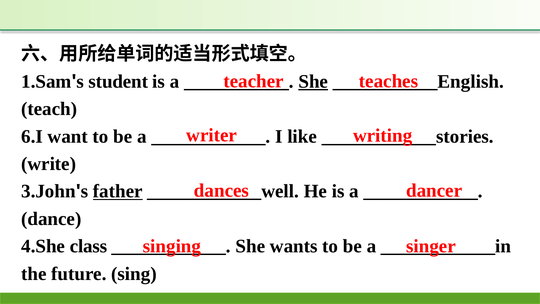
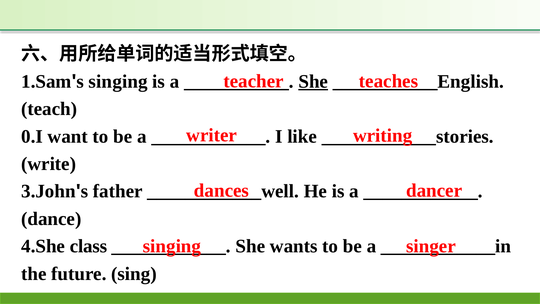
student: student -> singing (118, 81)
6.I: 6.I -> 0.I (32, 136)
father underline: present -> none (118, 191)
